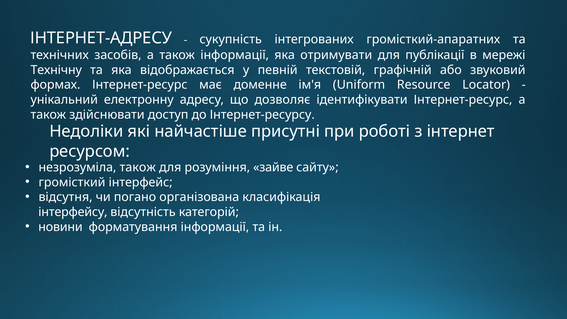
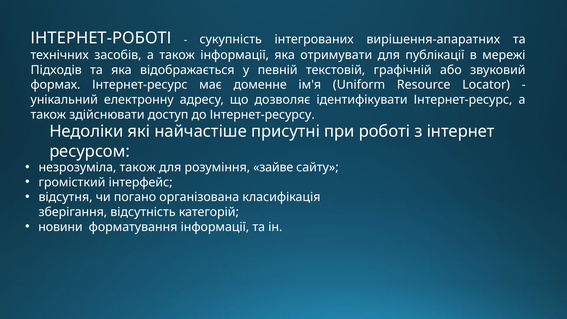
ІНТЕРНЕТ-АДРЕСУ: ІНТЕРНЕТ-АДРЕСУ -> ІНТЕРНЕТ-РОБОТІ (101, 38)
громісткий-апаратних: громісткий-апаратних -> вирішення-апаратних (433, 39)
Технічну: Технічну -> Підходів (56, 70)
інтерфейсу: інтерфейсу -> зберігання (73, 212)
